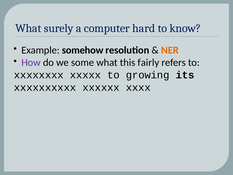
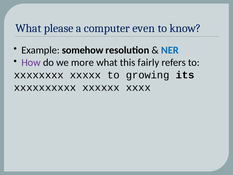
surely: surely -> please (59, 28)
hard: hard -> even (144, 28)
NER colour: orange -> blue (170, 50)
some: some -> more (83, 62)
